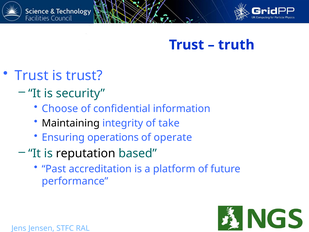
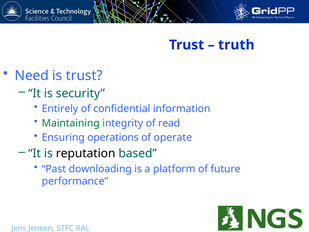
Trust: Trust -> Need (32, 76)
Choose: Choose -> Entirely (60, 109)
Maintaining colour: black -> green (71, 123)
take: take -> read (169, 123)
accreditation: accreditation -> downloading (100, 169)
